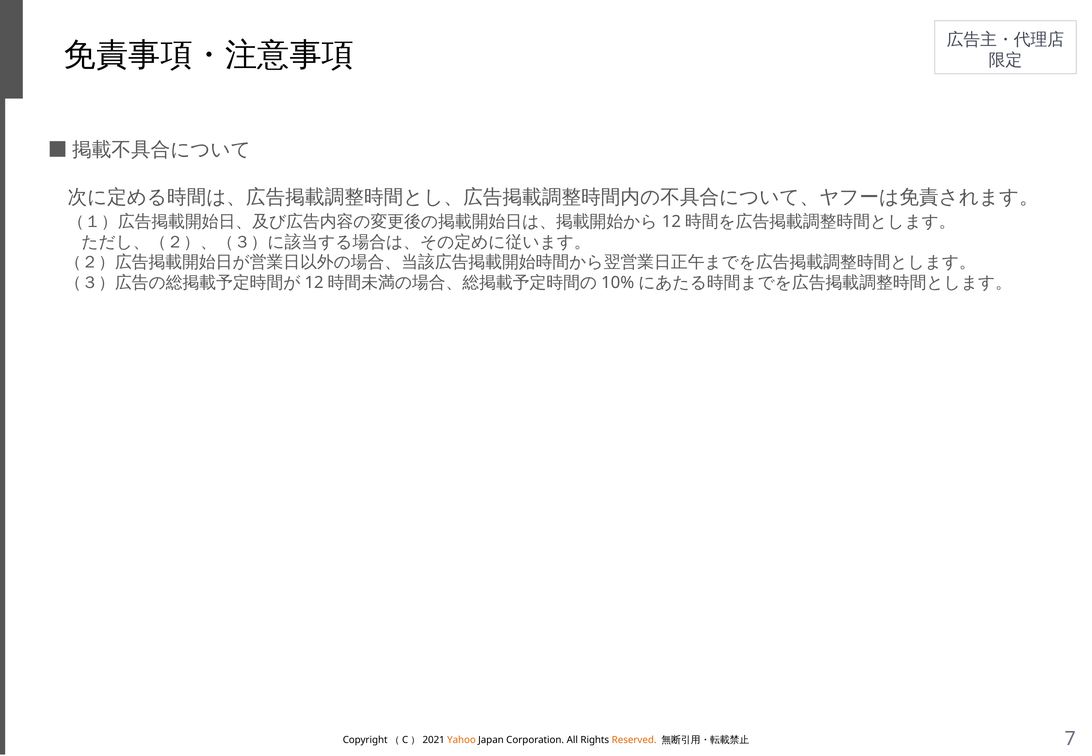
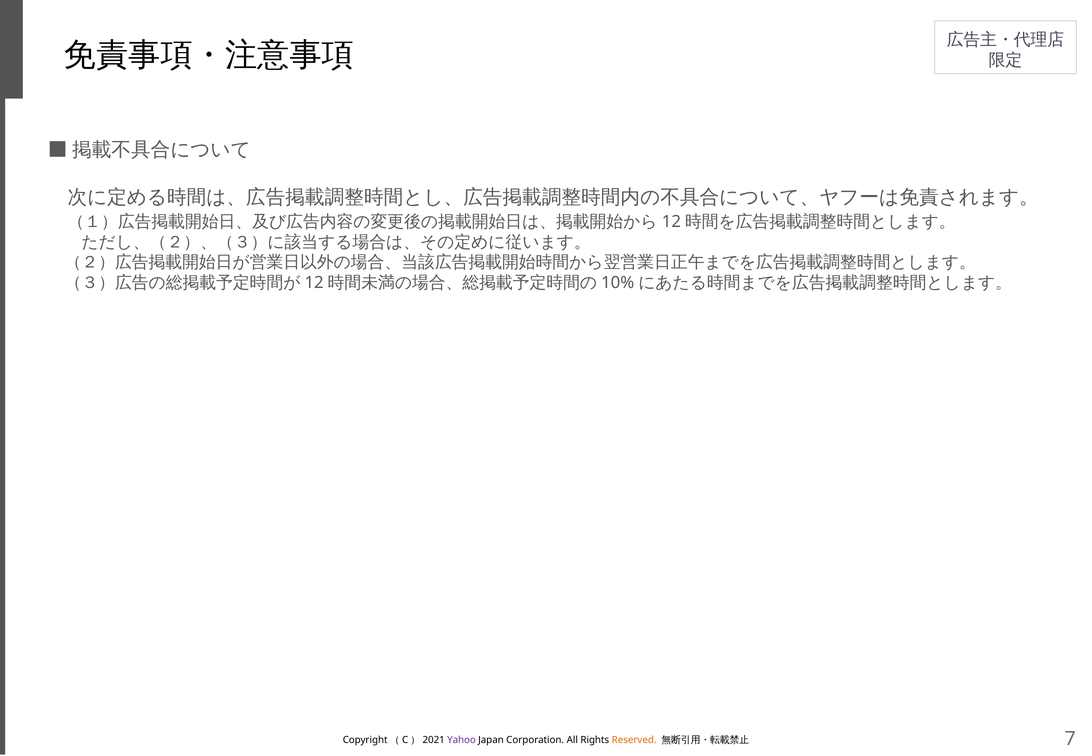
Yahoo colour: orange -> purple (462, 740)
